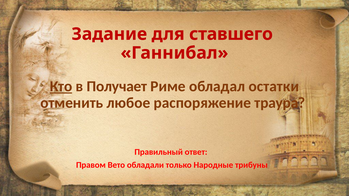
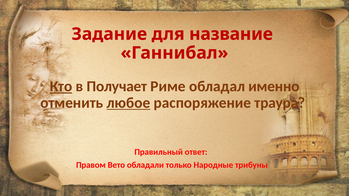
ставшего: ставшего -> название (231, 34)
остатки: остатки -> именно (274, 86)
любое underline: none -> present (128, 103)
